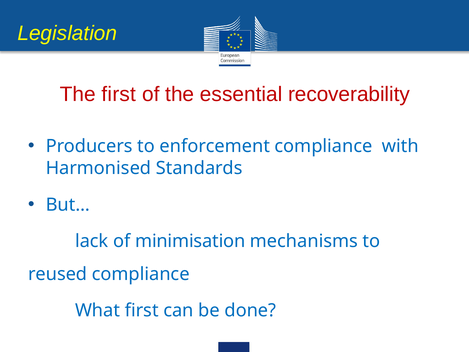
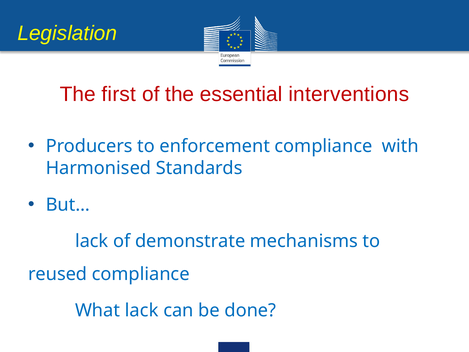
recoverability: recoverability -> interventions (349, 94)
minimisation: minimisation -> demonstrate (190, 241)
What first: first -> lack (142, 310)
